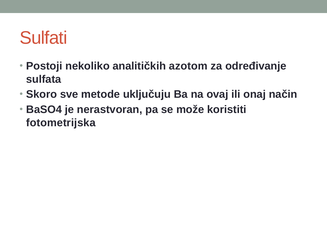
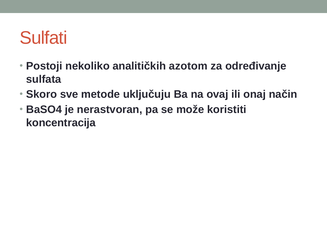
fotometrijska: fotometrijska -> koncentracija (61, 123)
